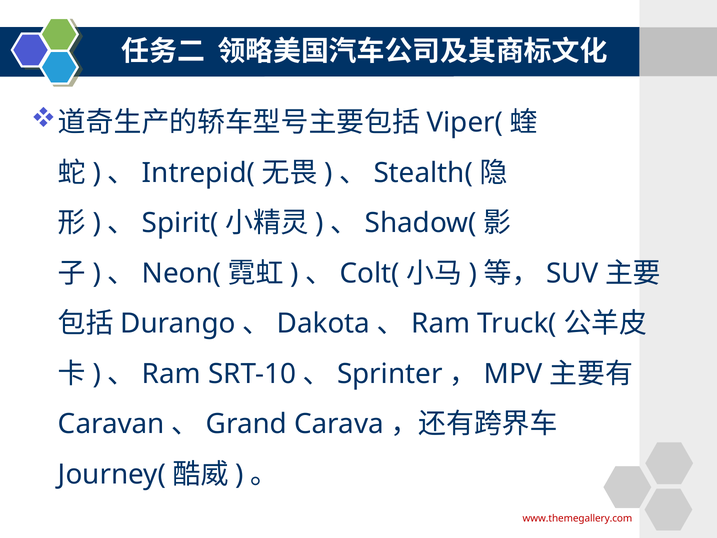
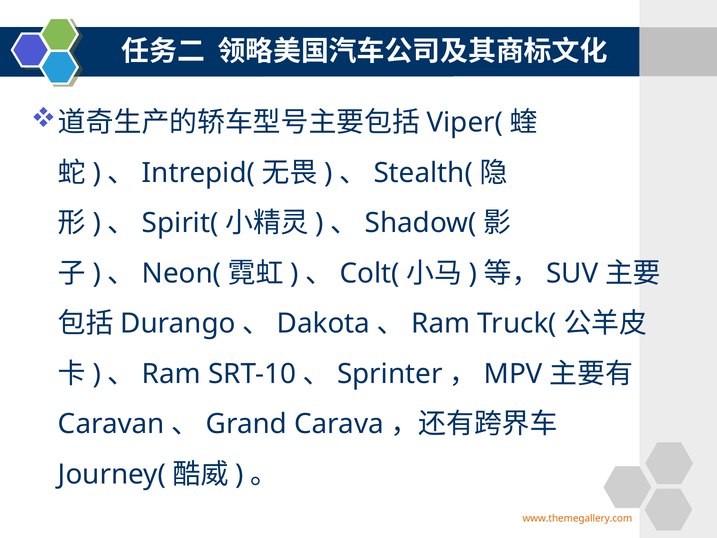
www.themegallery.com colour: red -> orange (577, 518)
